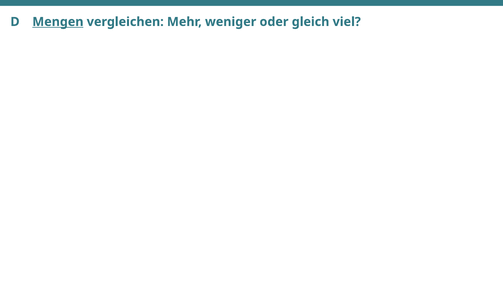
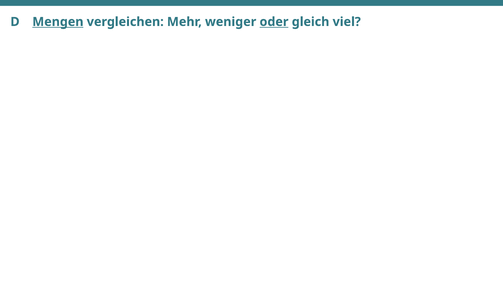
oder underline: none -> present (274, 22)
